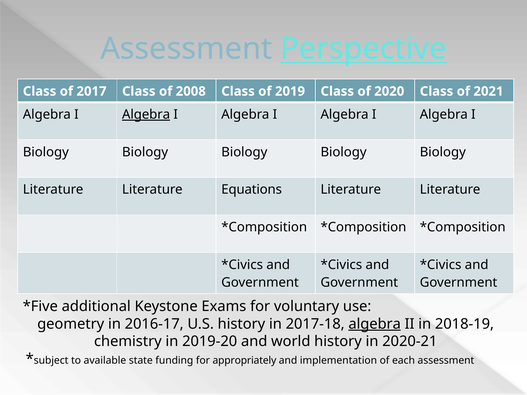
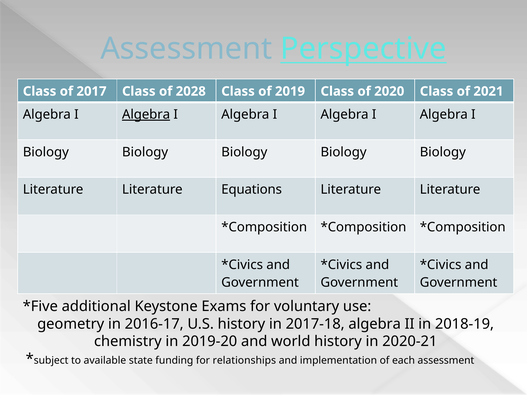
2008: 2008 -> 2028 (191, 91)
algebra underline: present -> none (375, 324)
appropriately: appropriately -> relationships (244, 361)
